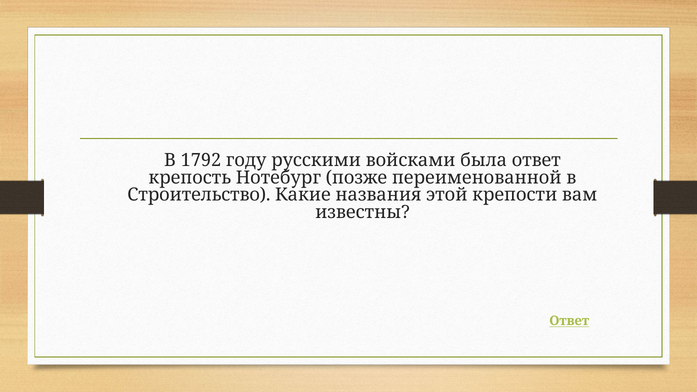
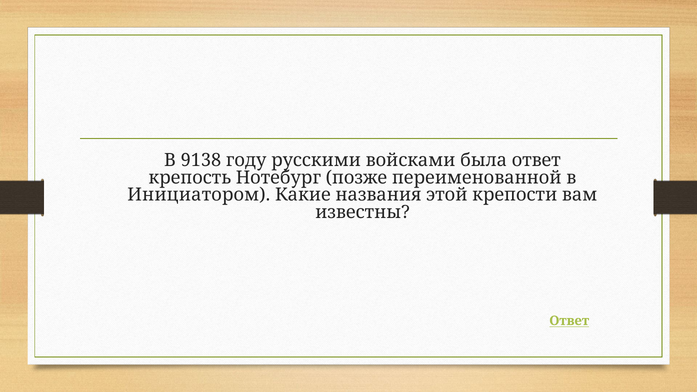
1792: 1792 -> 9138 (201, 160)
Строительство: Строительство -> Инициатором (199, 195)
